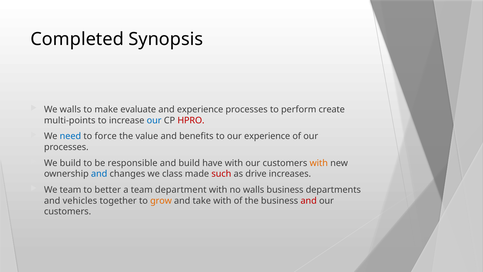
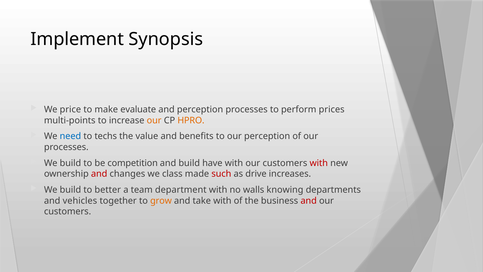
Completed: Completed -> Implement (77, 39)
We walls: walls -> price (70, 109)
and experience: experience -> perception (200, 109)
create: create -> prices (332, 109)
our colour: blue -> orange (154, 120)
HPRO colour: red -> orange (191, 120)
force: force -> techs (106, 136)
our experience: experience -> perception (267, 136)
responsible: responsible -> competition (133, 163)
with colour: orange -> red (319, 163)
and colour: blue -> red (99, 174)
team: team -> build (70, 190)
walls business: business -> knowing (285, 190)
